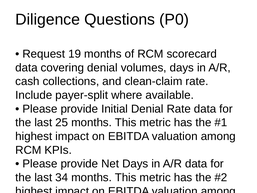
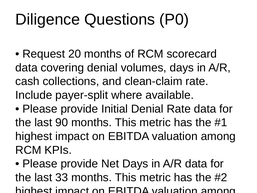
19: 19 -> 20 (75, 54)
25: 25 -> 90 (62, 122)
34: 34 -> 33 (62, 177)
